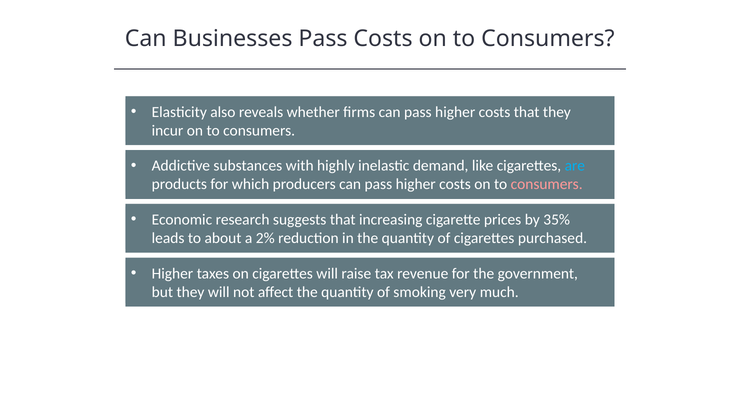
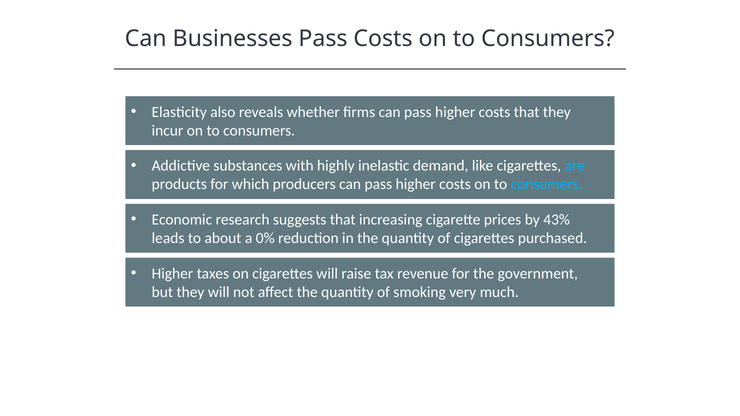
consumers colour: pink -> light blue (547, 184)
35%: 35% -> 43% (557, 220)
2%: 2% -> 0% (265, 238)
